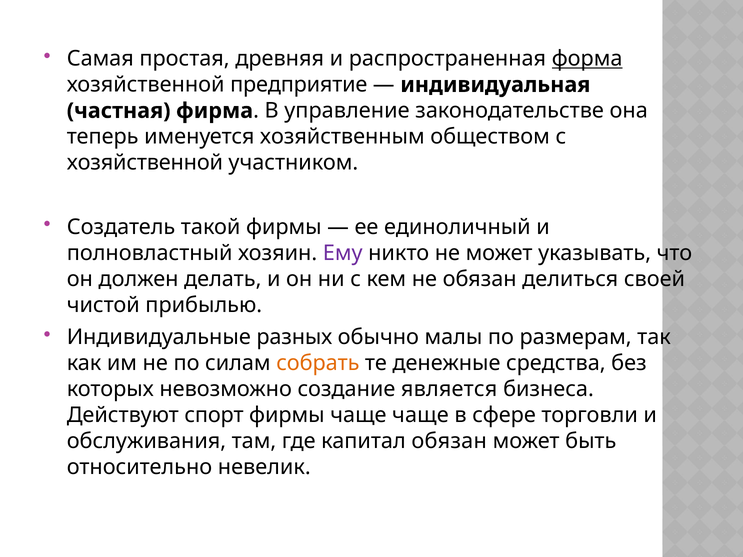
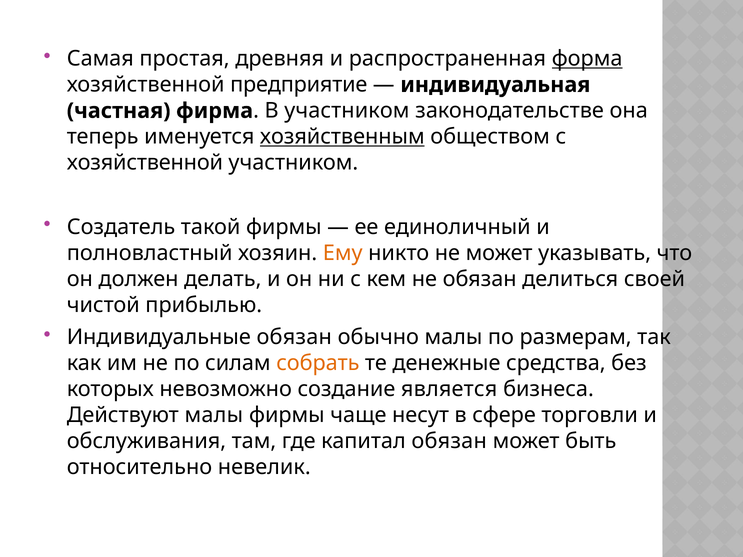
В управление: управление -> участником (347, 111)
хозяйственным underline: none -> present (342, 137)
Ему colour: purple -> orange (343, 253)
Индивидуальные разных: разных -> обязан (294, 337)
Действуют спорт: спорт -> малы (214, 415)
чаще чаще: чаще -> несут (421, 415)
